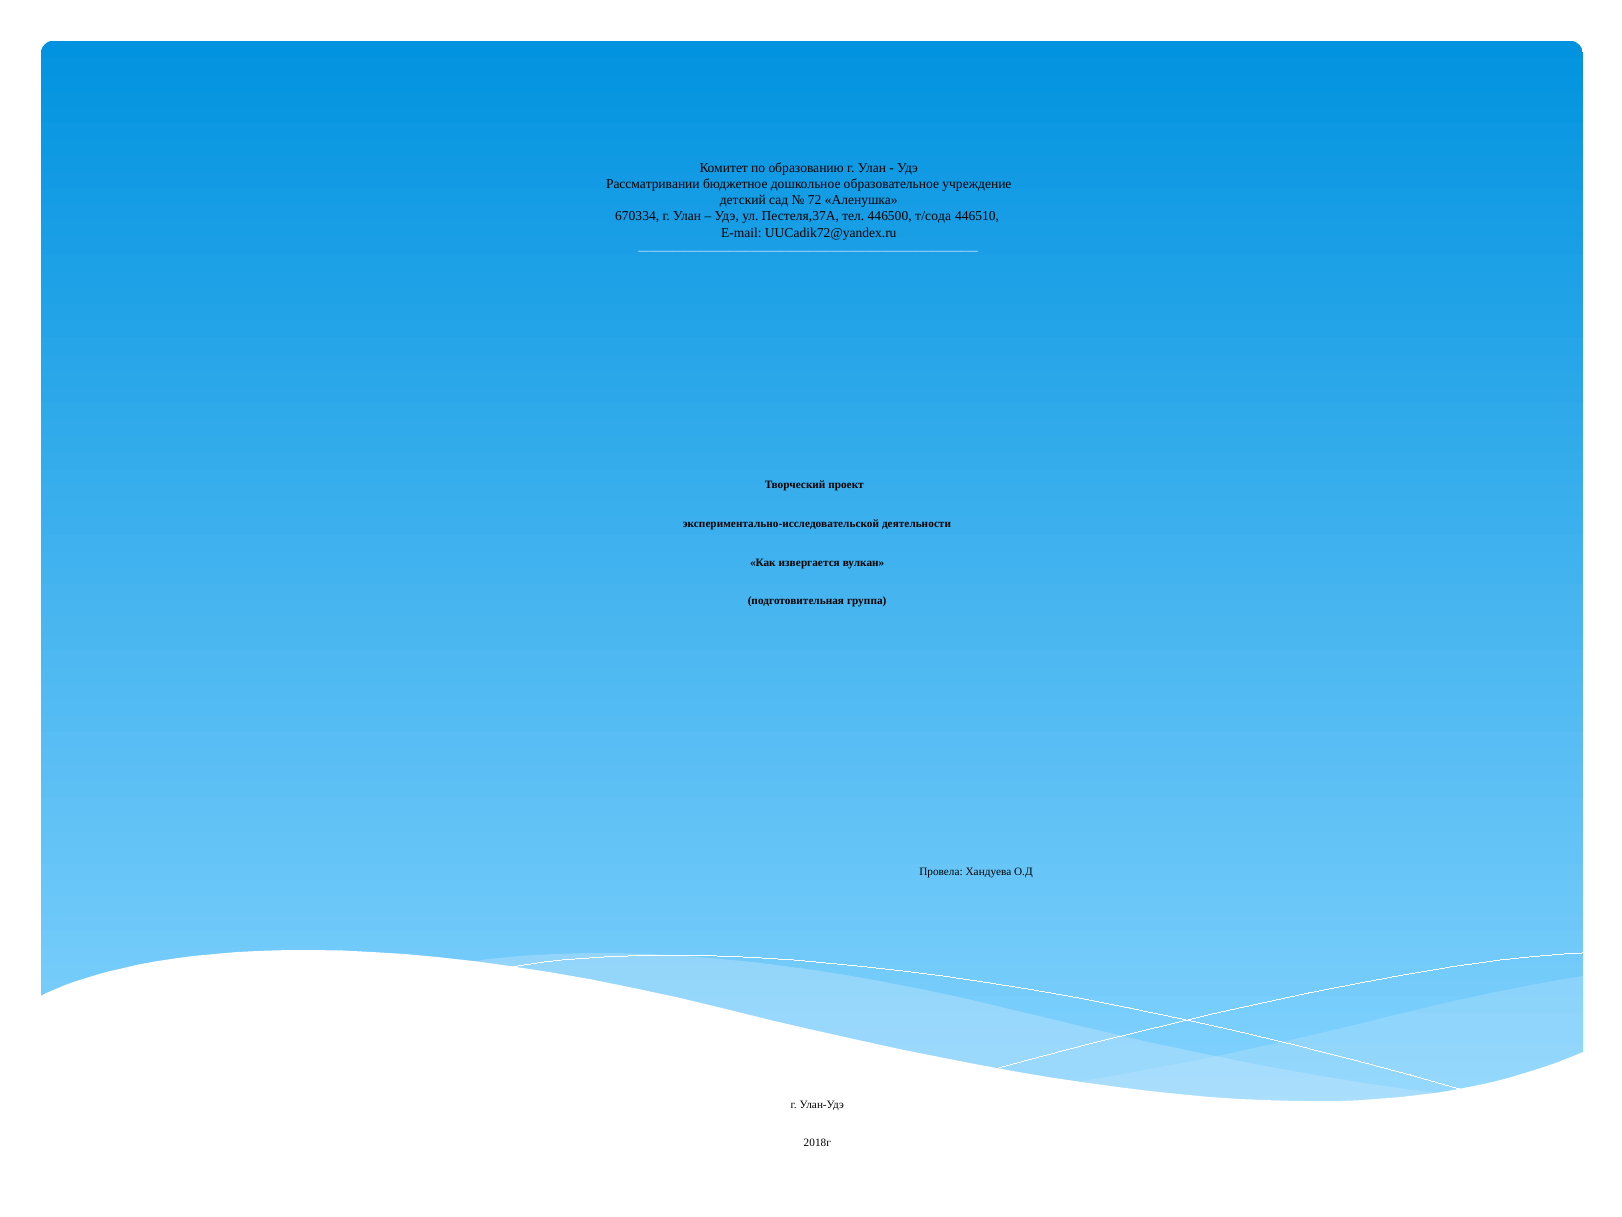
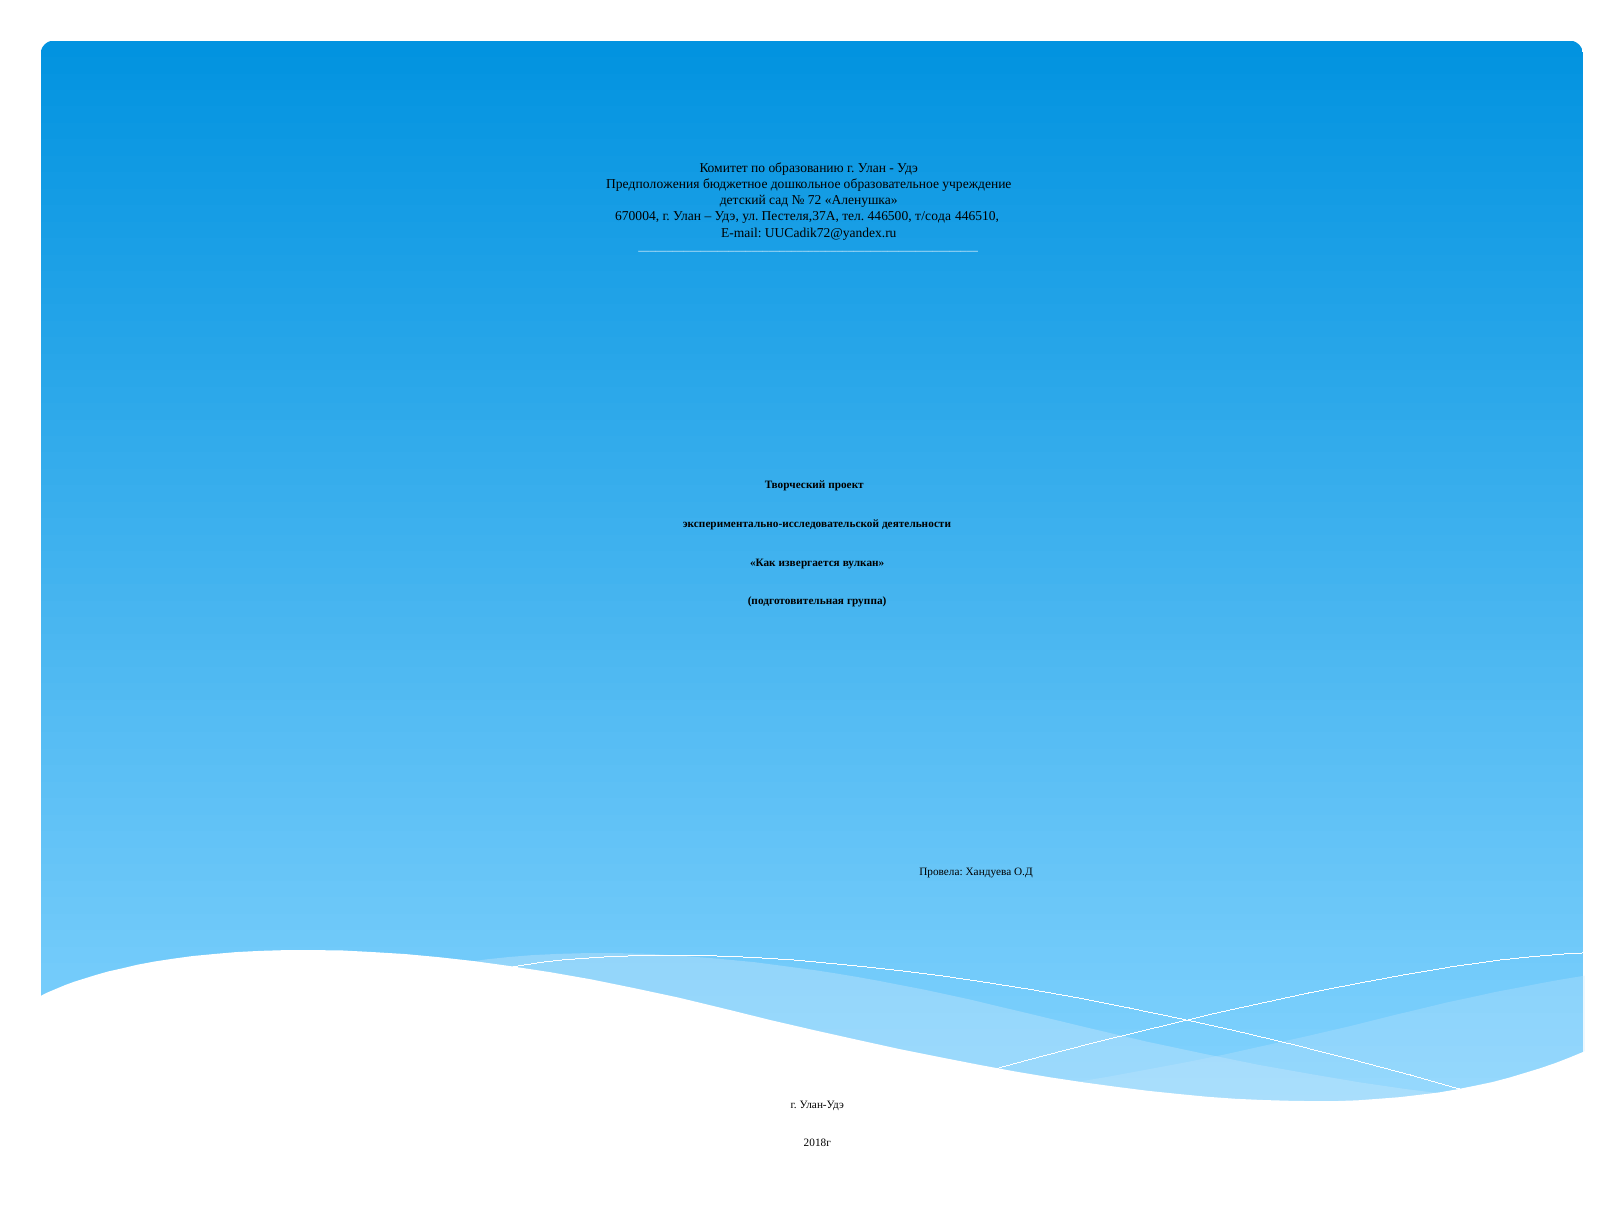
Рассматривании: Рассматривании -> Предположения (653, 184)
670334: 670334 -> 670004 (637, 216)
